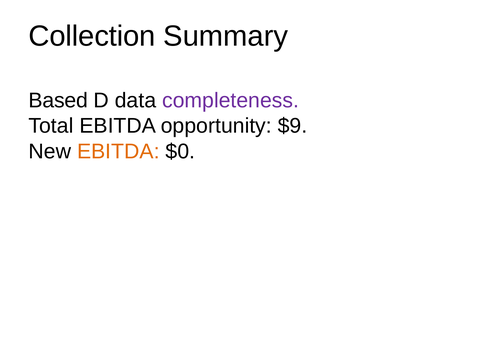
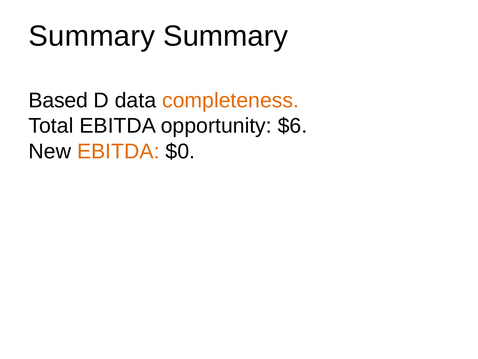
Collection: Collection -> Summary (92, 36)
completeness colour: purple -> orange (231, 100)
$9: $9 -> $6 (293, 126)
